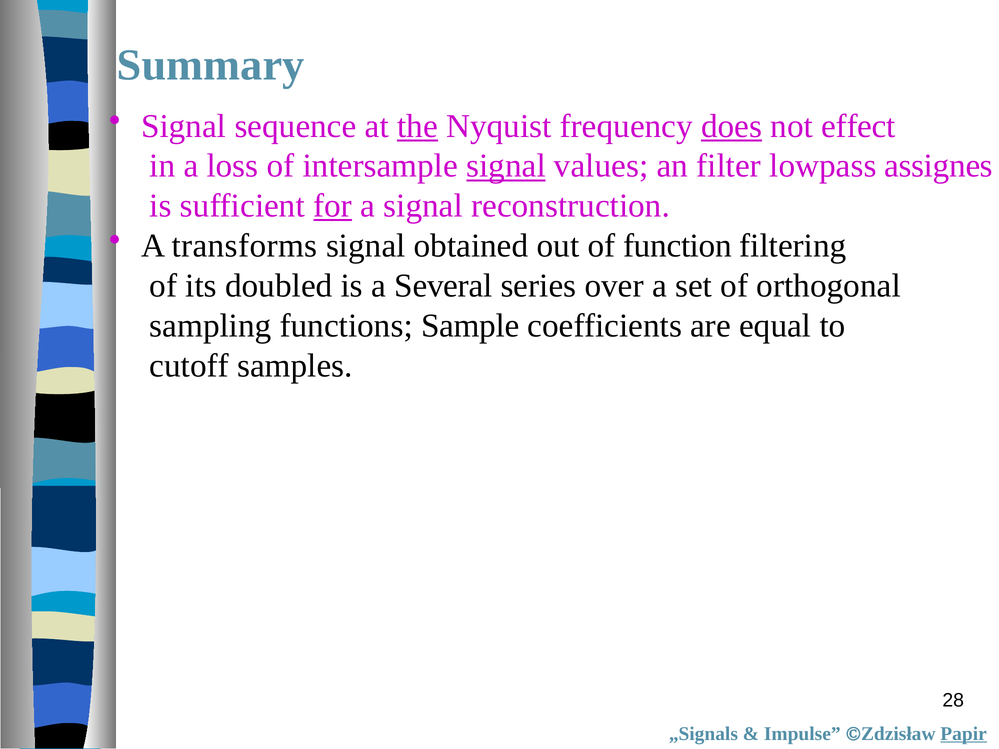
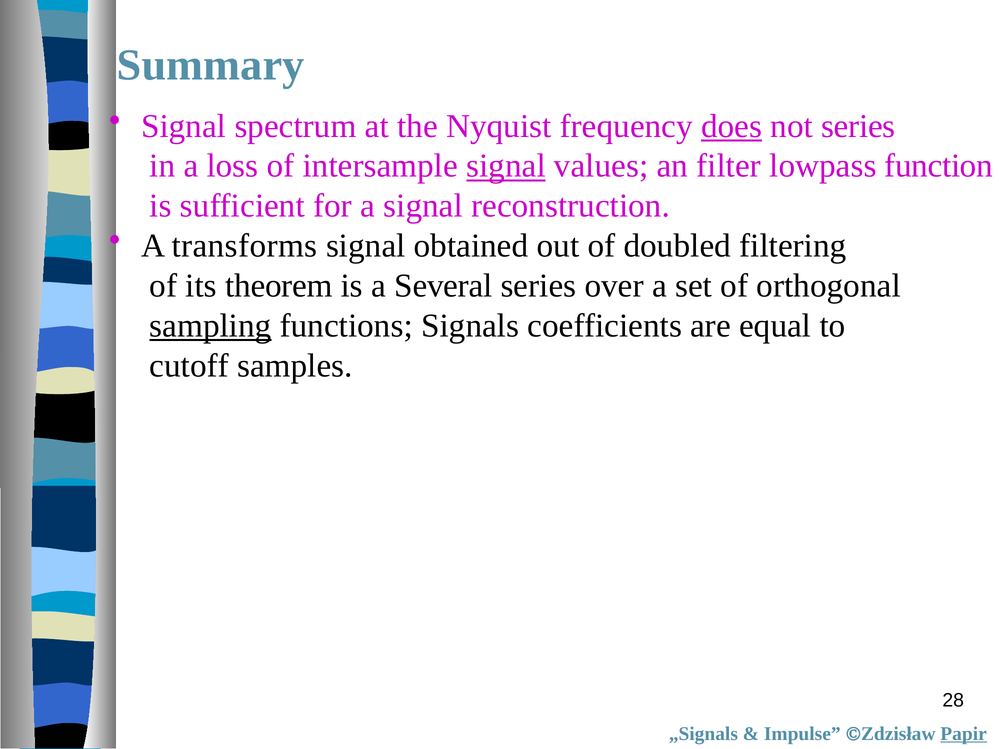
sequence: sequence -> spectrum (296, 126)
the underline: present -> none (417, 126)
not effect: effect -> series (858, 126)
assignes: assignes -> function (939, 166)
for underline: present -> none (333, 206)
function: function -> doubled (677, 246)
doubled: doubled -> theorem (279, 286)
sampling underline: none -> present (210, 326)
Sample: Sample -> Signals (470, 326)
